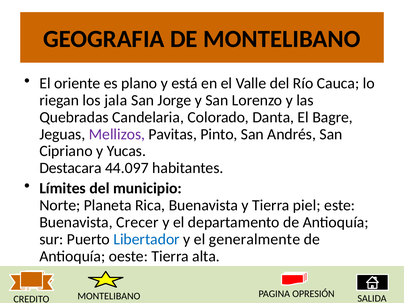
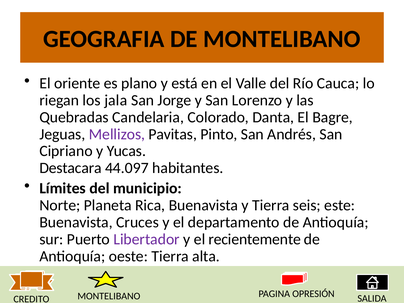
piel: piel -> seis (307, 205)
Crecer: Crecer -> Cruces (138, 222)
Libertador colour: blue -> purple (147, 239)
generalmente: generalmente -> recientemente (255, 239)
